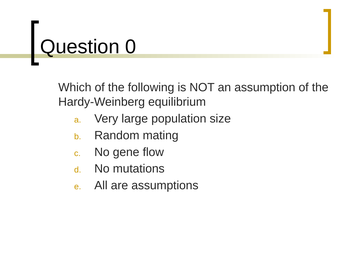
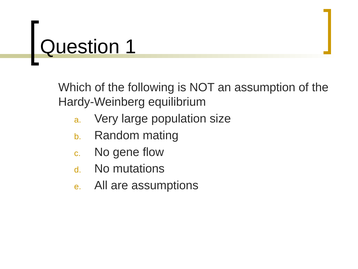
0: 0 -> 1 (131, 47)
